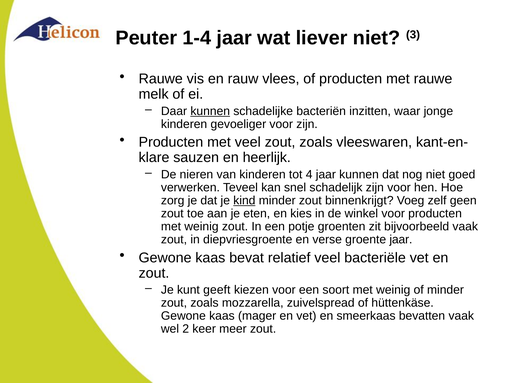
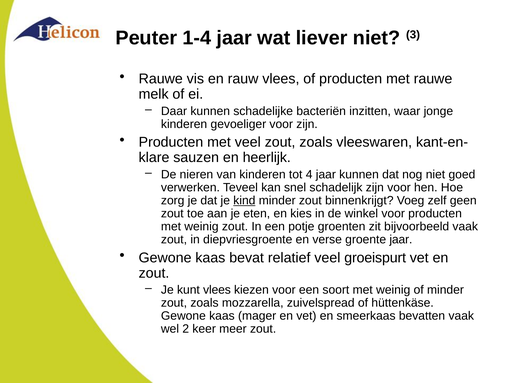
kunnen underline: present -> none (210, 111)
bacteriële: bacteriële -> groeispurt (375, 257)
kunt geeft: geeft -> vlees (217, 290)
